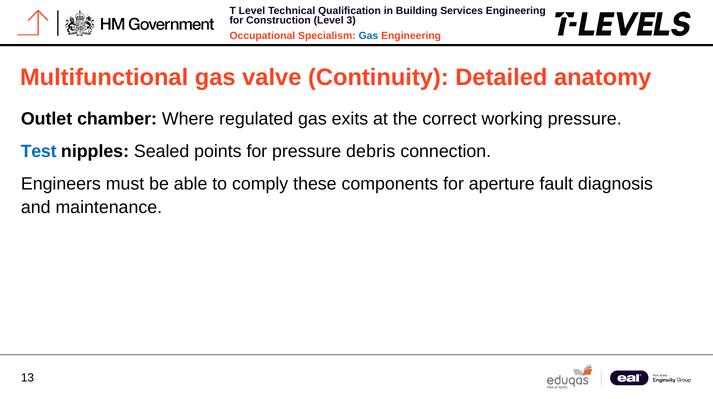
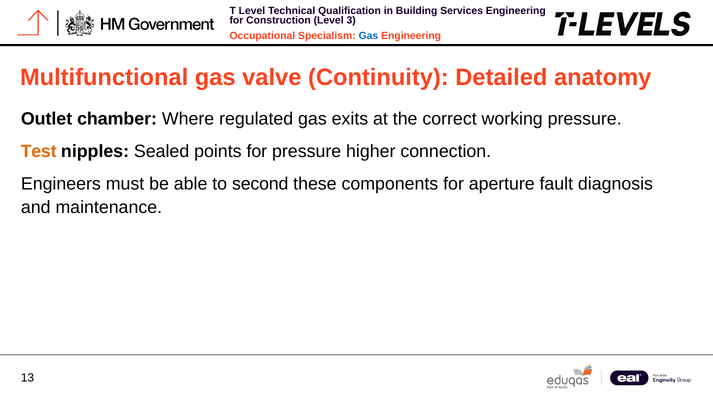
Test colour: blue -> orange (39, 151)
debris: debris -> higher (371, 151)
comply: comply -> second (260, 183)
